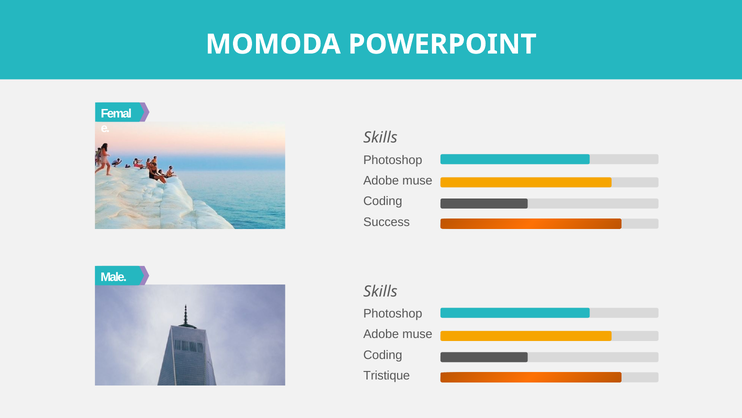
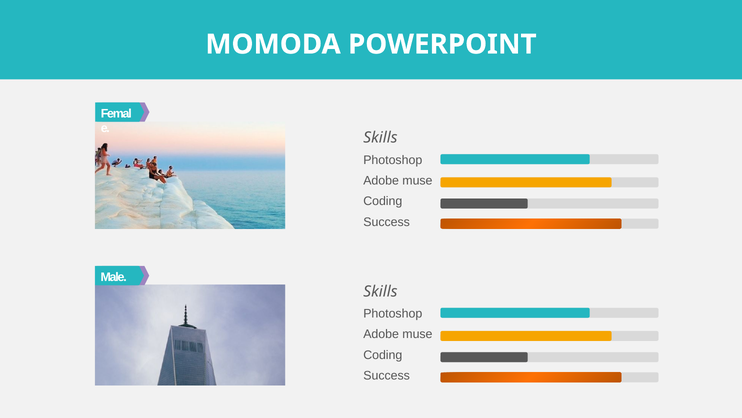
Tristique: Tristique -> Success (387, 375)
